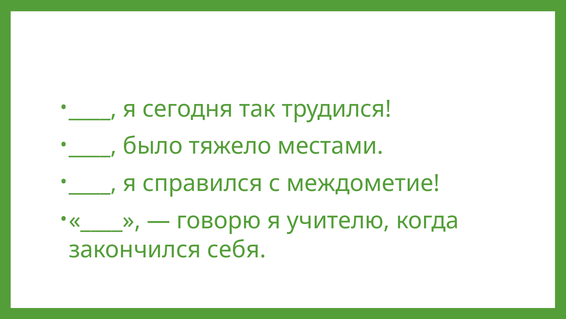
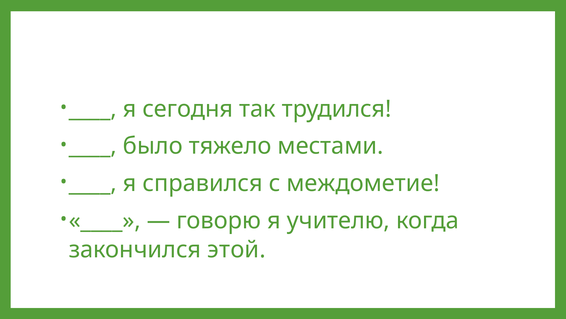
себя: себя -> этой (237, 249)
